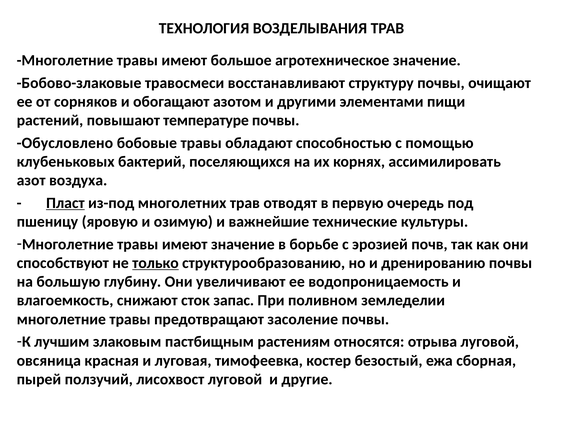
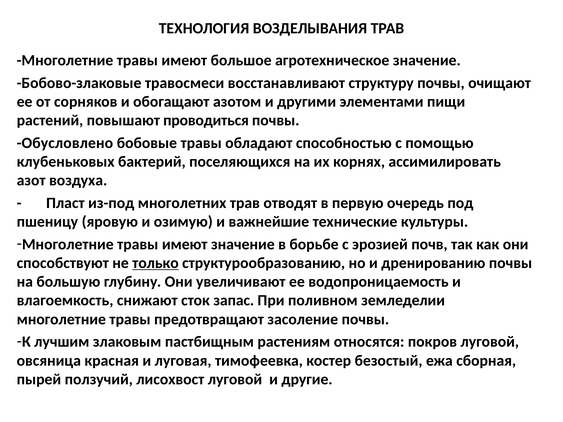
температуре: температуре -> проводиться (206, 120)
Пласт underline: present -> none (65, 203)
отрыва: отрыва -> покров (432, 342)
